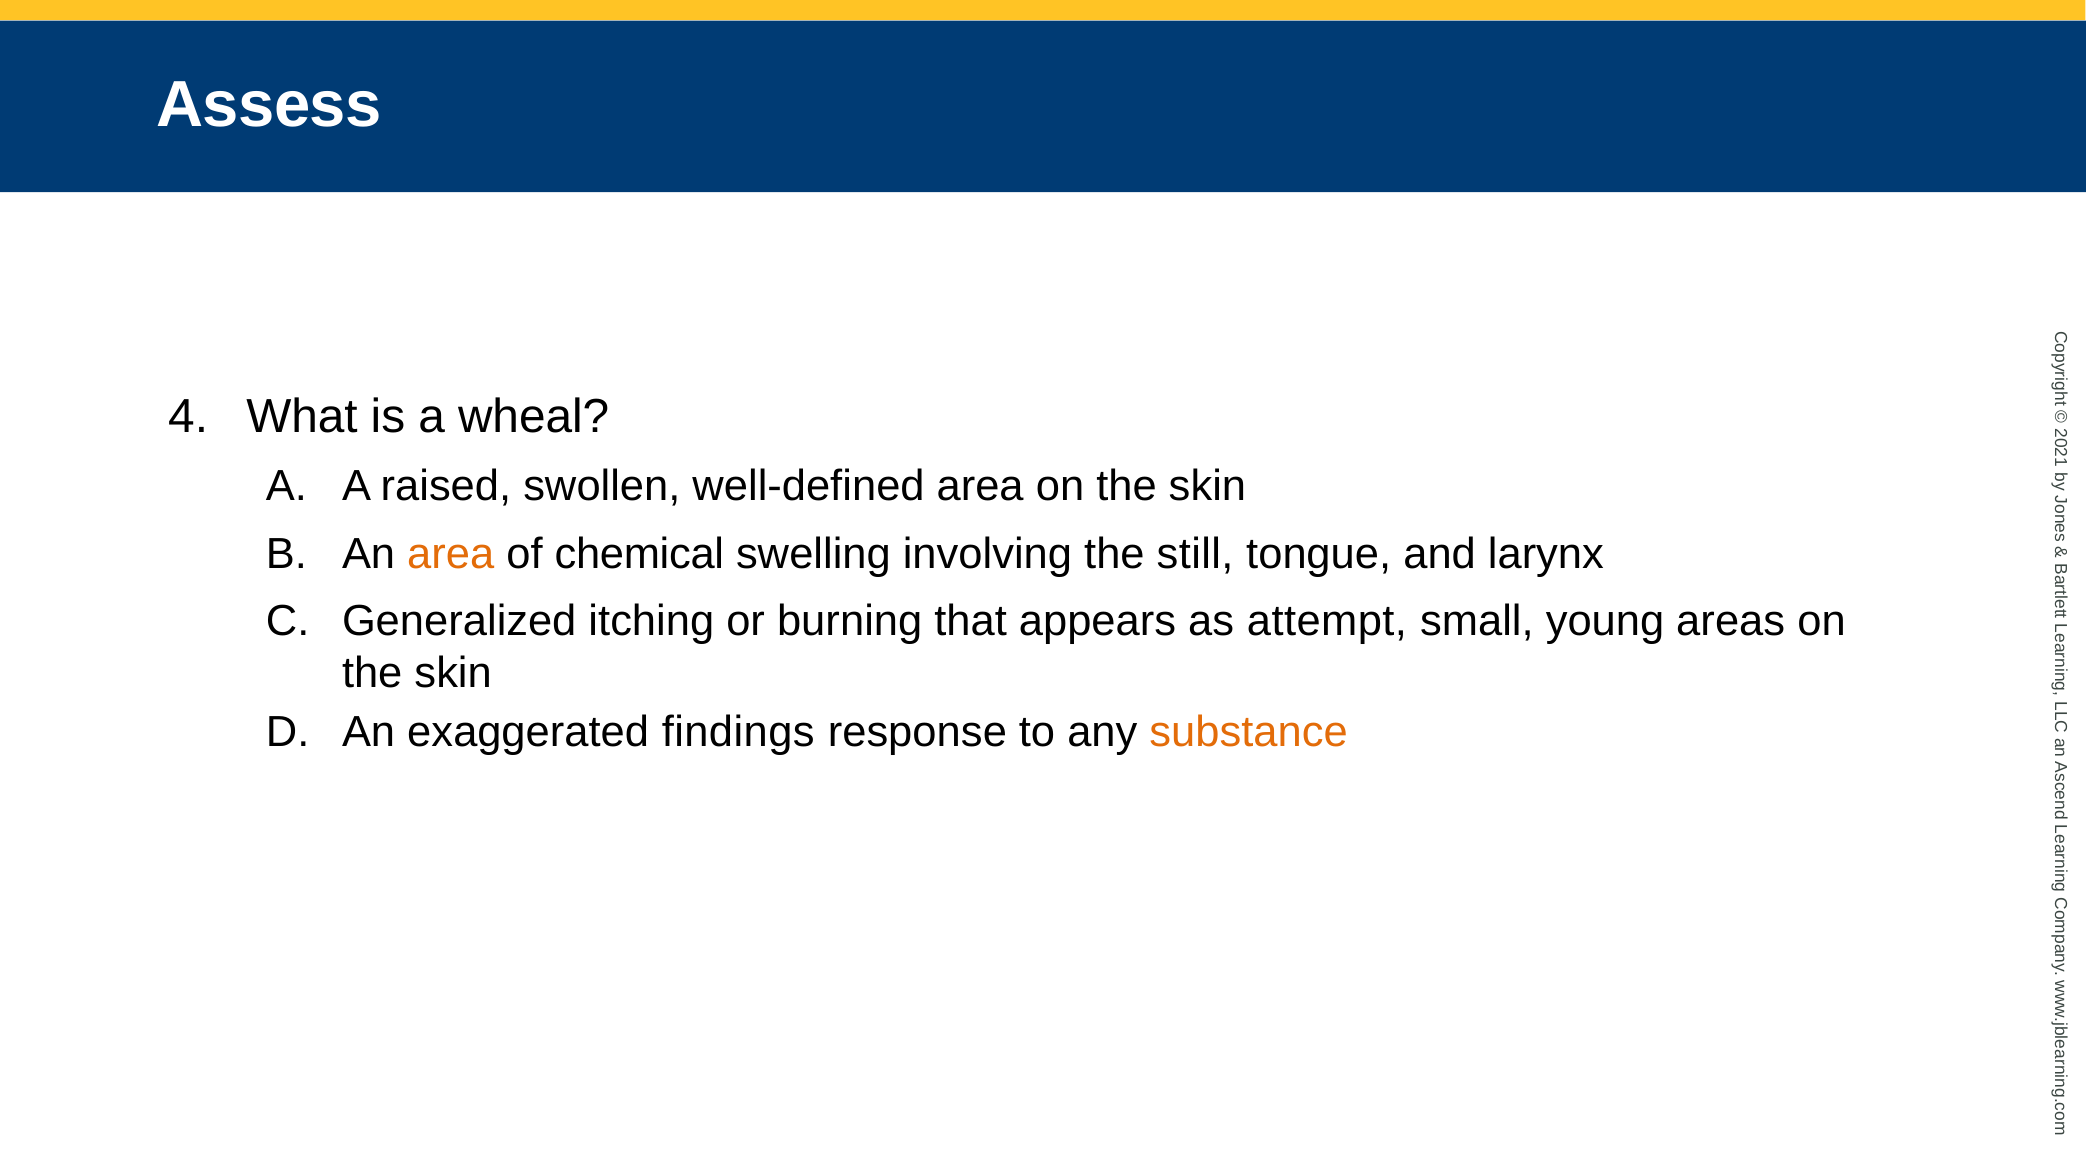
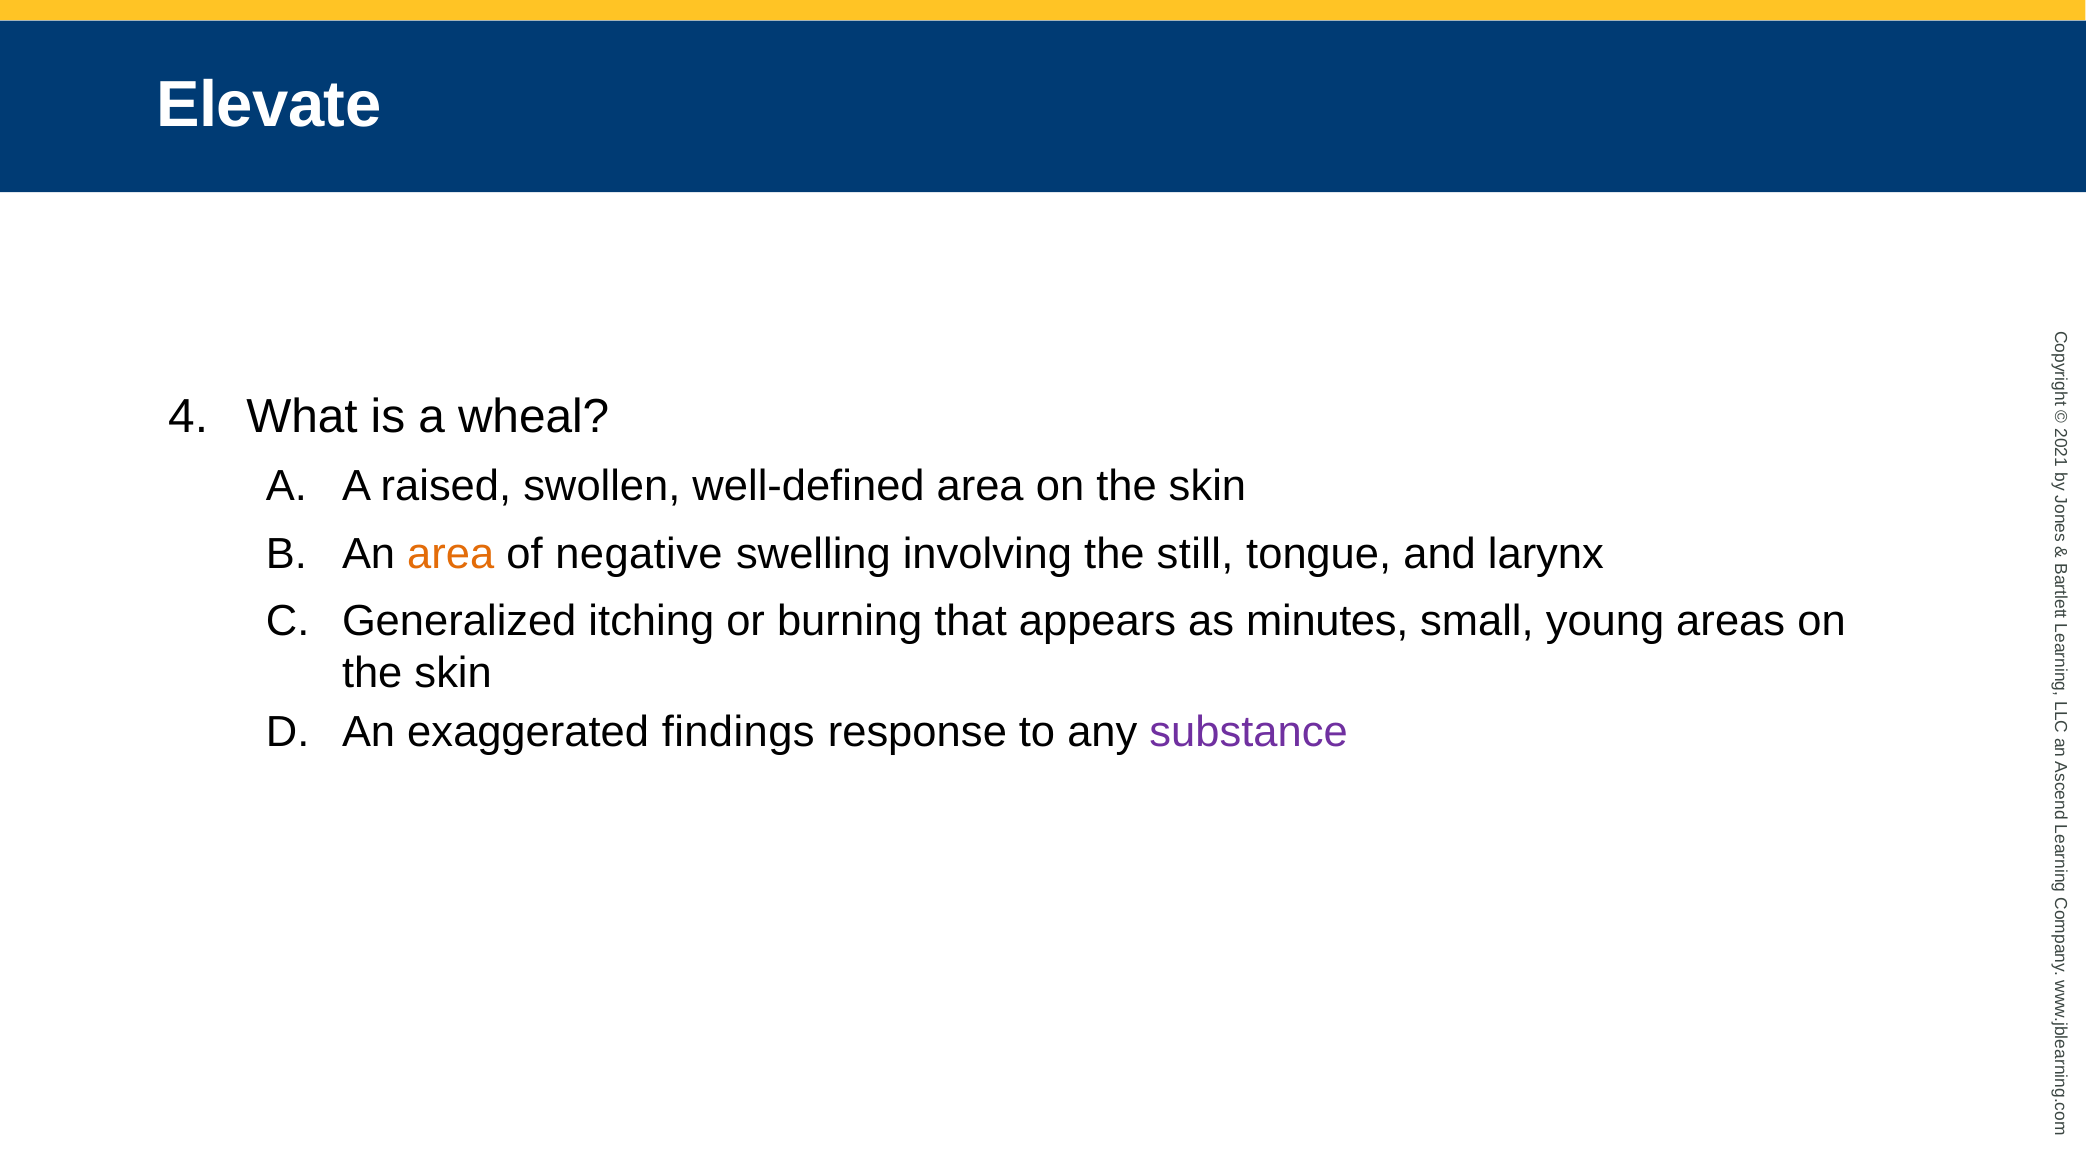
Assess: Assess -> Elevate (269, 105)
chemical: chemical -> negative (639, 554)
attempt: attempt -> minutes (1327, 621)
substance colour: orange -> purple (1249, 732)
